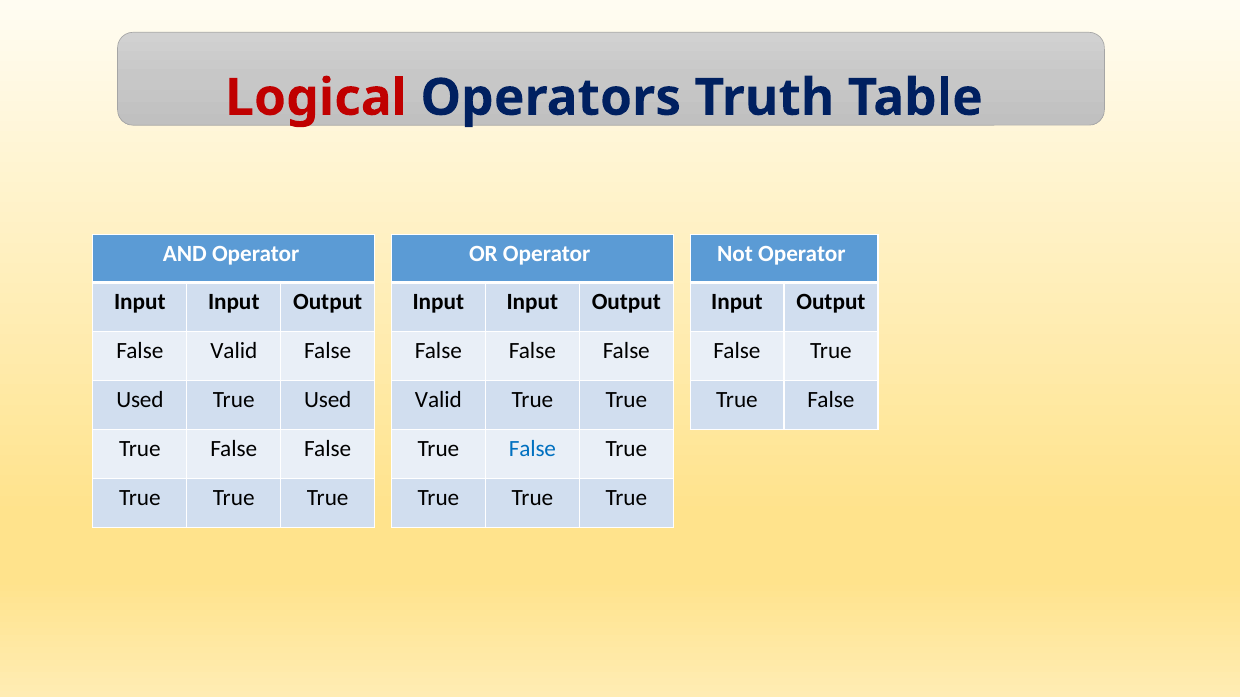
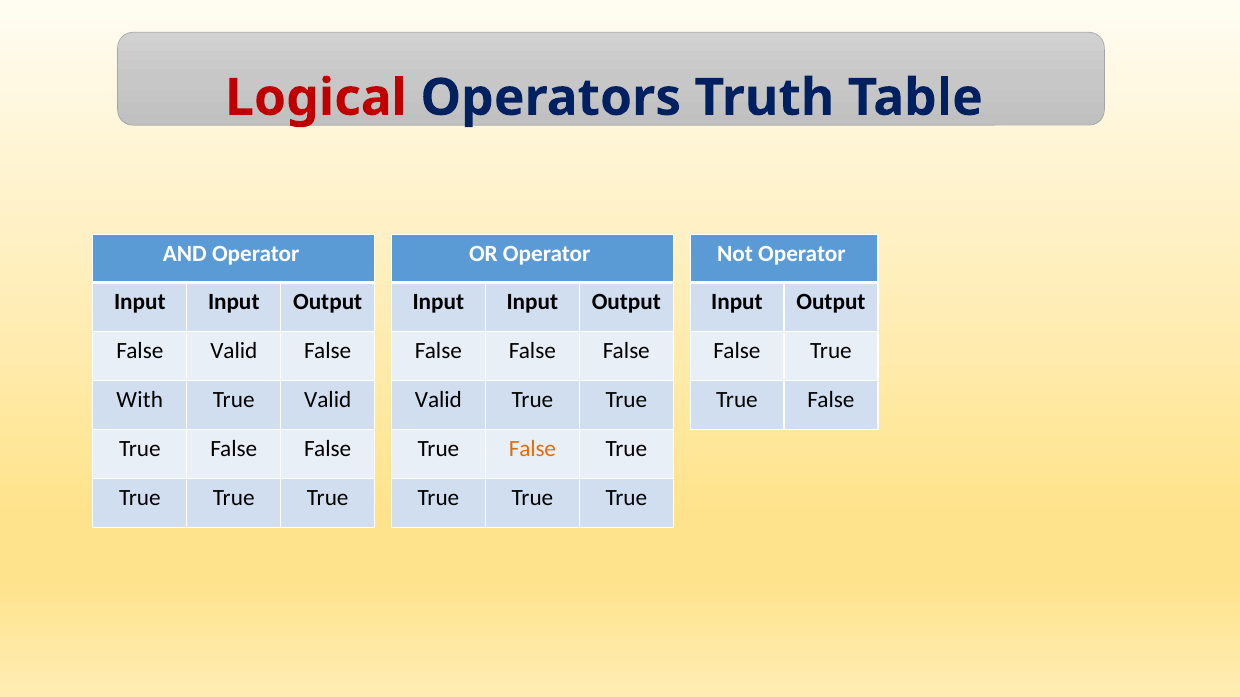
Used: Used -> With (140, 400)
True Used: Used -> Valid (328, 400)
False colour: blue -> orange (532, 449)
